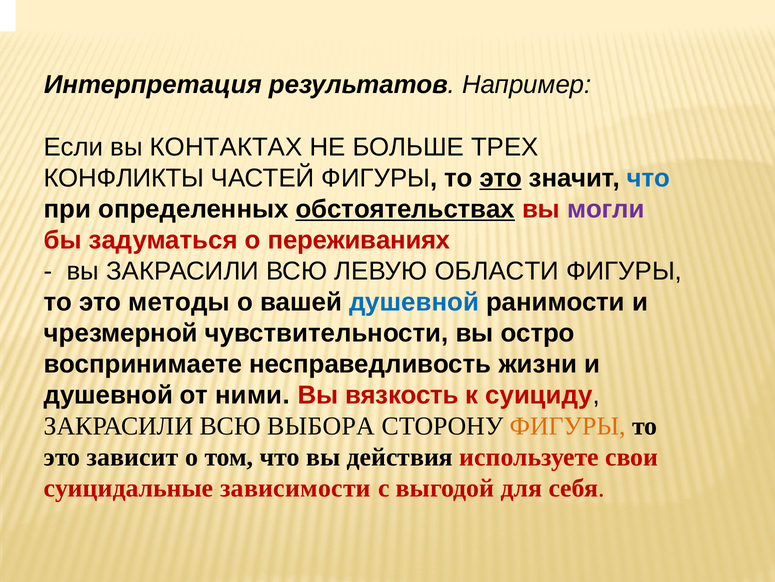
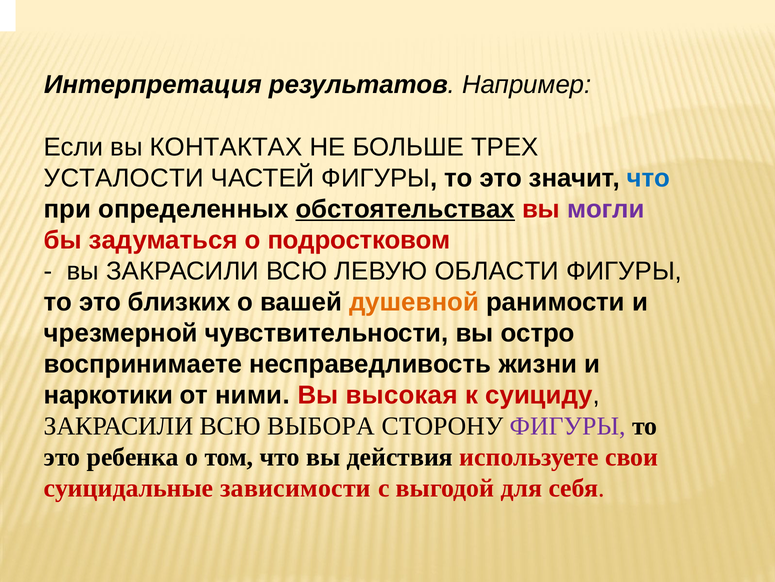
КОНФЛИКТЫ: КОНФЛИКТЫ -> УСТАЛОСТИ (124, 178)
это underline: present -> none (501, 178)
переживаниях: переживаниях -> подростковом (359, 240)
методы: методы -> близких (179, 302)
душевной colour: blue -> orange (414, 302)
душевной: душевной -> наркотики (108, 395)
вязкость: вязкость -> высокая (402, 395)
ФИГУРЫ colour: orange -> purple (568, 426)
зависит: зависит -> ребенка (133, 457)
